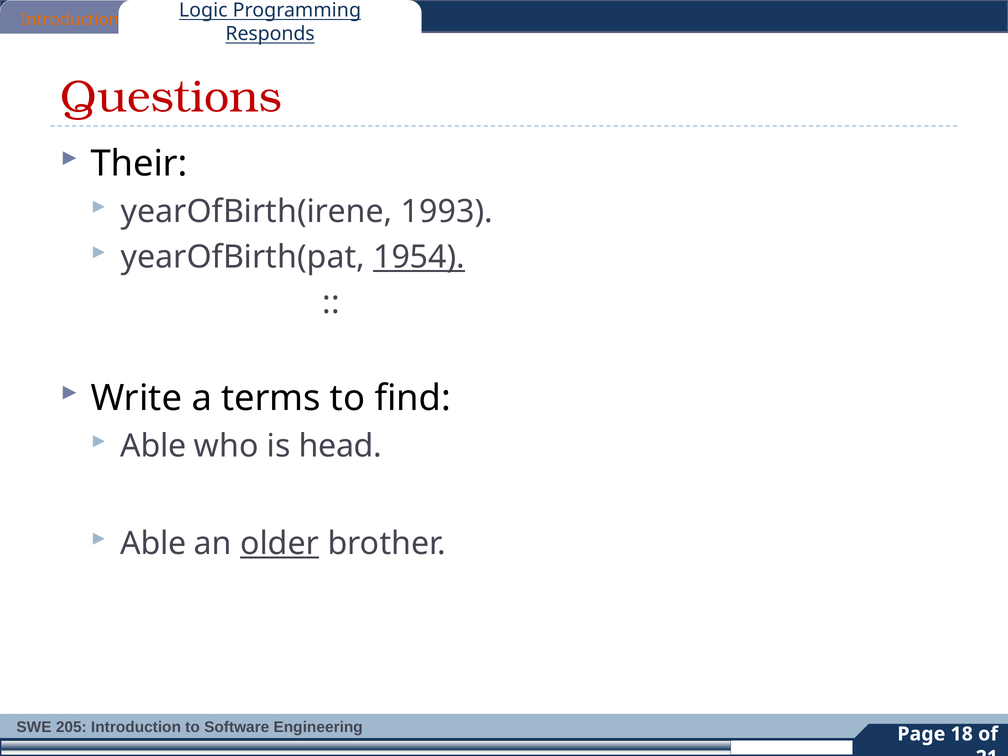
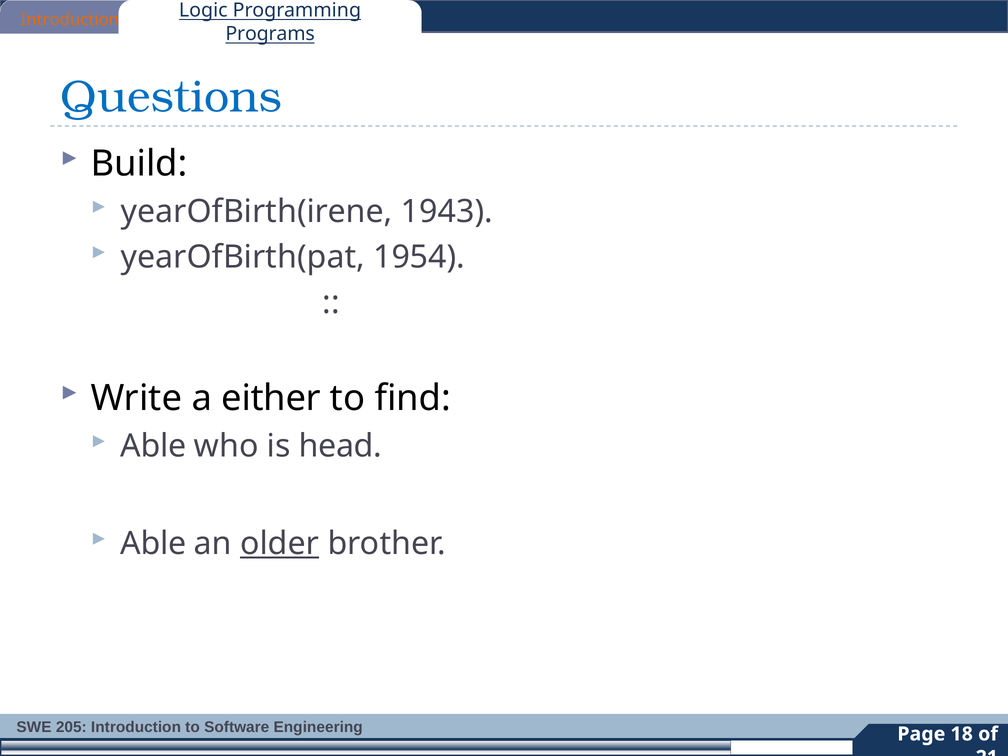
Responds: Responds -> Programs (270, 34)
Questions colour: red -> blue (171, 97)
Their: Their -> Build (139, 164)
1993: 1993 -> 1943 (447, 212)
1954 underline: present -> none (419, 257)
terms: terms -> either (271, 398)
